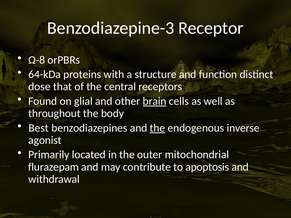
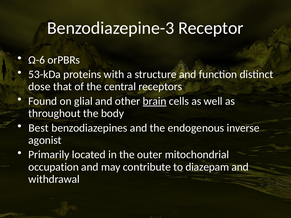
Ω-8: Ω-8 -> Ω-6 (37, 60)
64-kDa: 64-kDa -> 53-kDa (45, 75)
the underline: present -> none (157, 128)
flurazepam: flurazepam -> occupation (54, 167)
apoptosis: apoptosis -> diazepam (207, 167)
